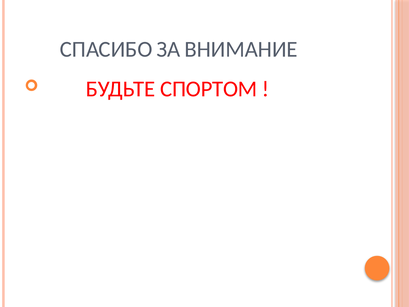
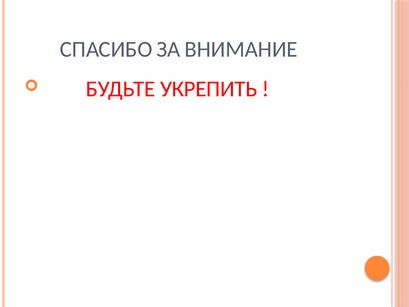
СПОРТОМ: СПОРТОМ -> УКРЕПИТЬ (209, 89)
